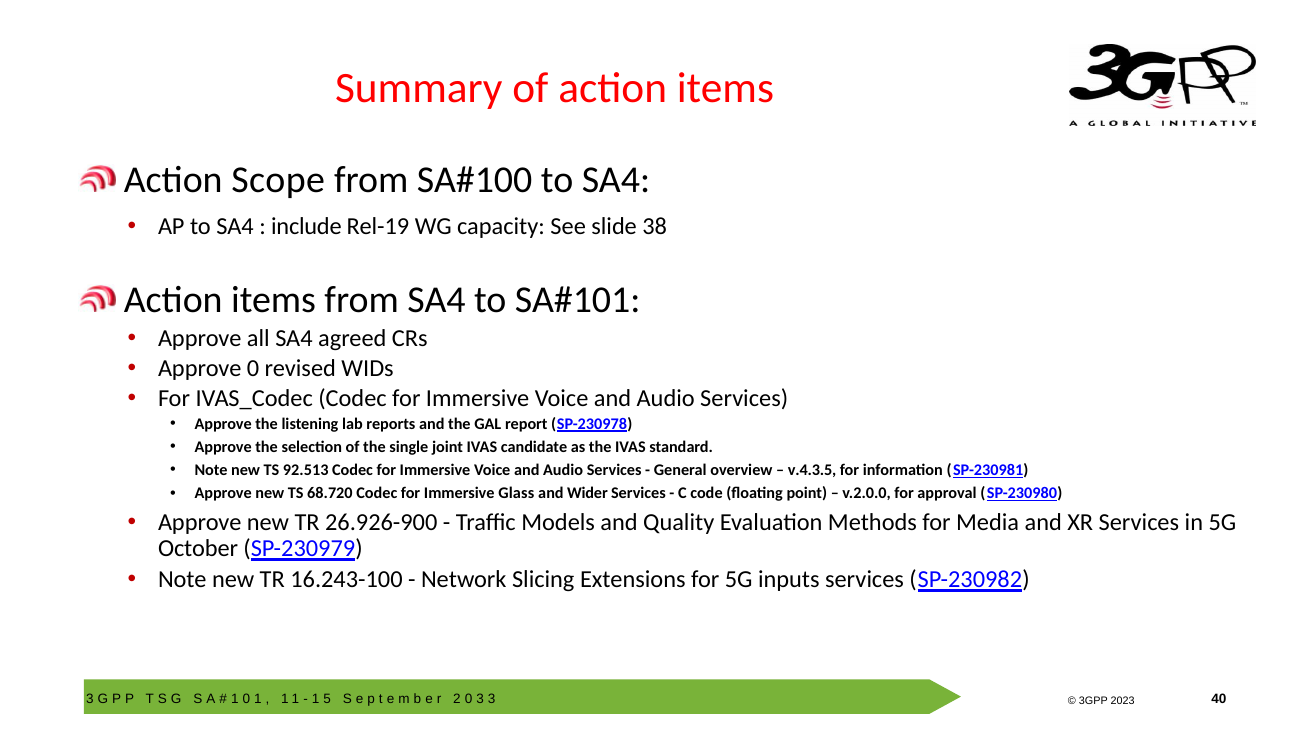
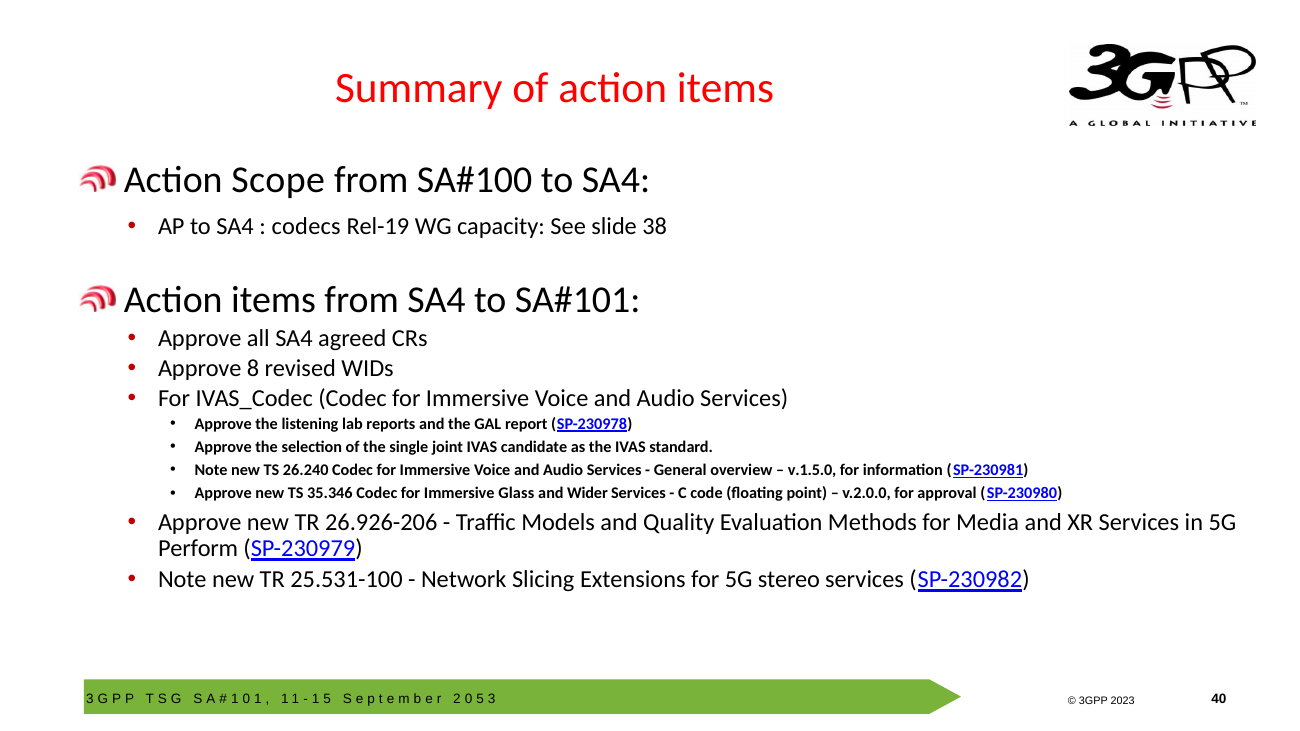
include: include -> codecs (306, 226)
Approve 0: 0 -> 8 (253, 368)
92.513: 92.513 -> 26.240 (306, 470)
v.4.3.5: v.4.3.5 -> v.1.5.0 (812, 470)
68.720: 68.720 -> 35.346 (330, 494)
26.926-900: 26.926-900 -> 26.926-206 (381, 522)
October: October -> Perform (198, 549)
16.243-100: 16.243-100 -> 25.531-100 (346, 580)
inputs: inputs -> stereo (789, 580)
3: 3 -> 5 (480, 699)
